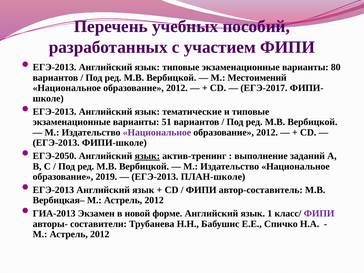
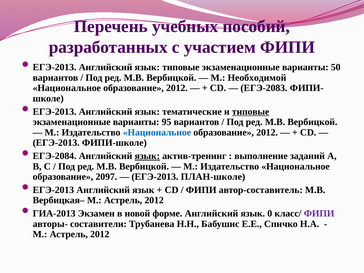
80: 80 -> 50 (336, 67)
Местоимений: Местоимений -> Необходимой (257, 78)
ЕГЭ-2017: ЕГЭ-2017 -> ЕГЭ-2083 (264, 88)
типовые underline: none -> present (251, 112)
51: 51 -> 95 (167, 122)
Национальное colour: purple -> blue (157, 132)
ЕГЭ-2050: ЕГЭ-2050 -> ЕГЭ-2084 (55, 156)
2019: 2019 -> 2097 (106, 177)
1: 1 -> 0 (270, 213)
